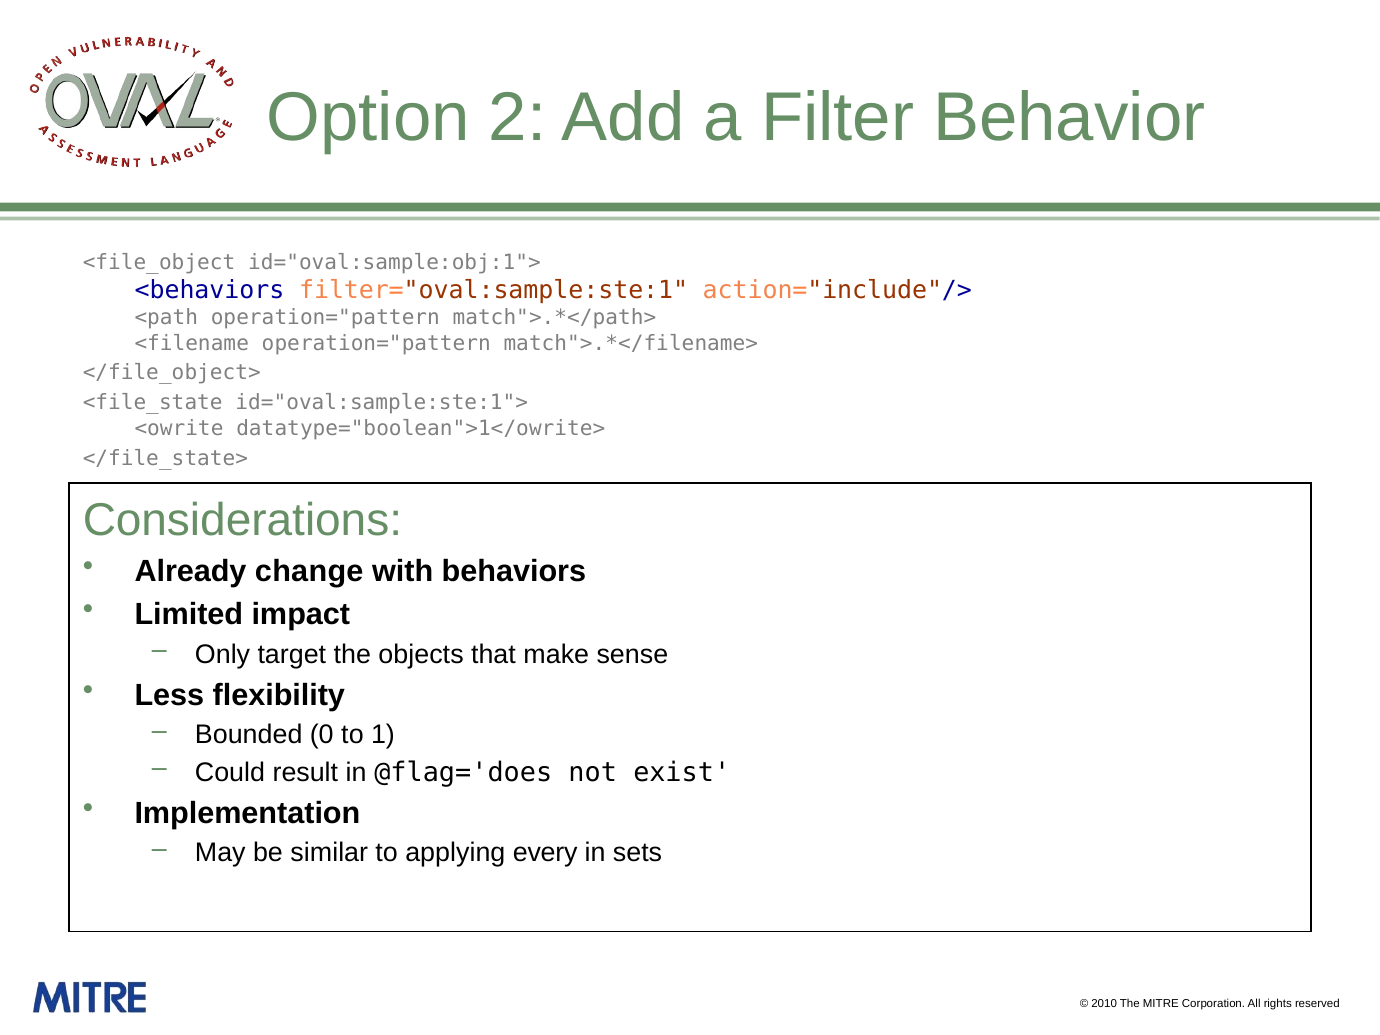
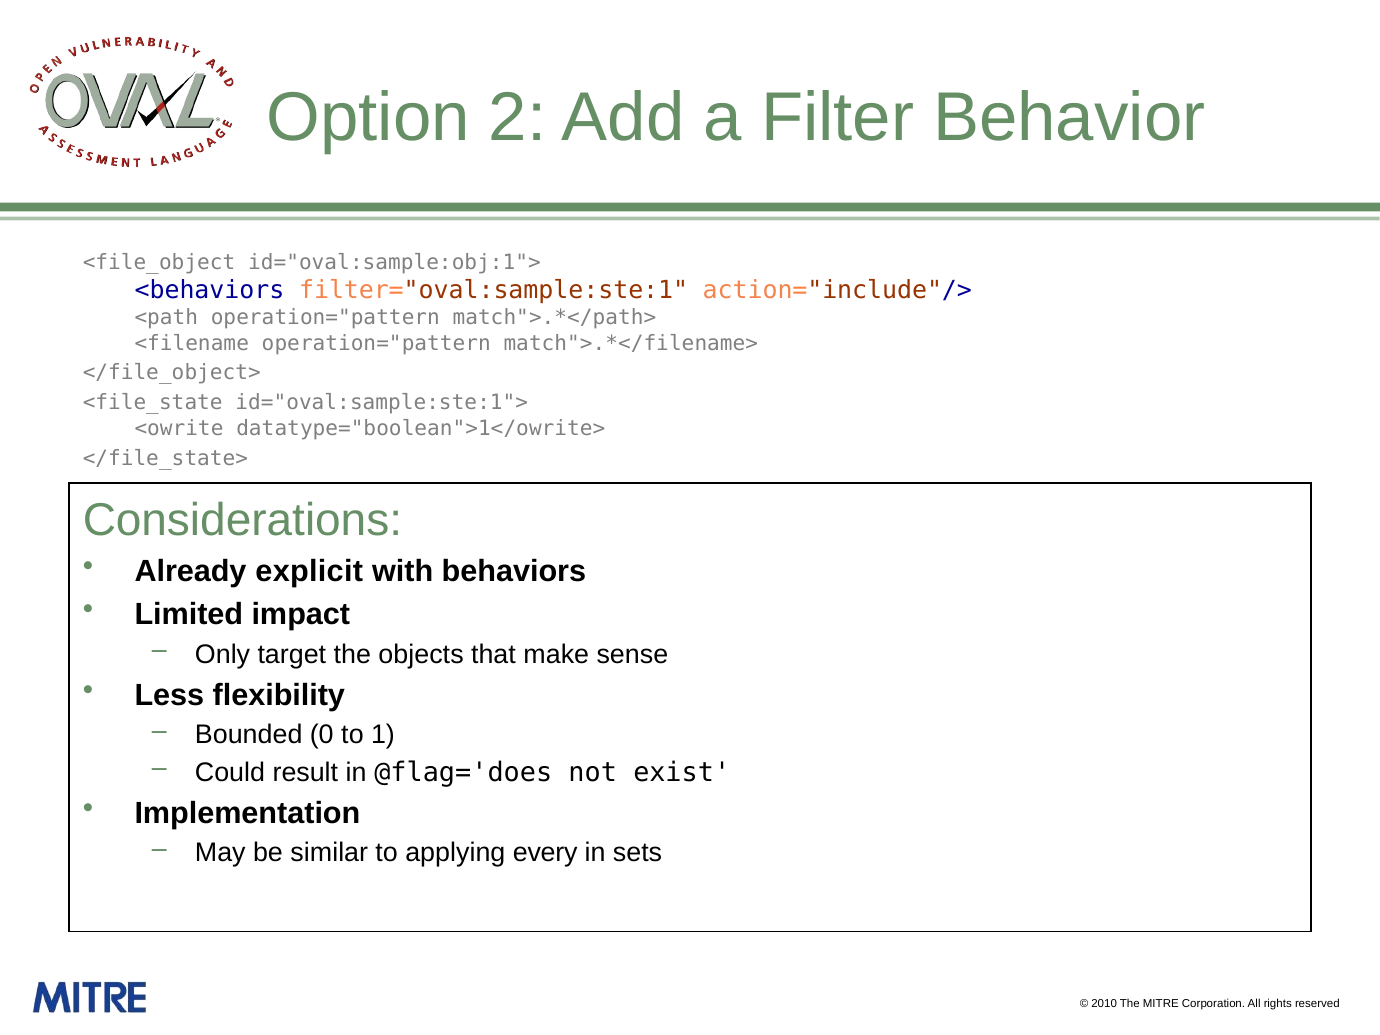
change: change -> explicit (309, 572)
